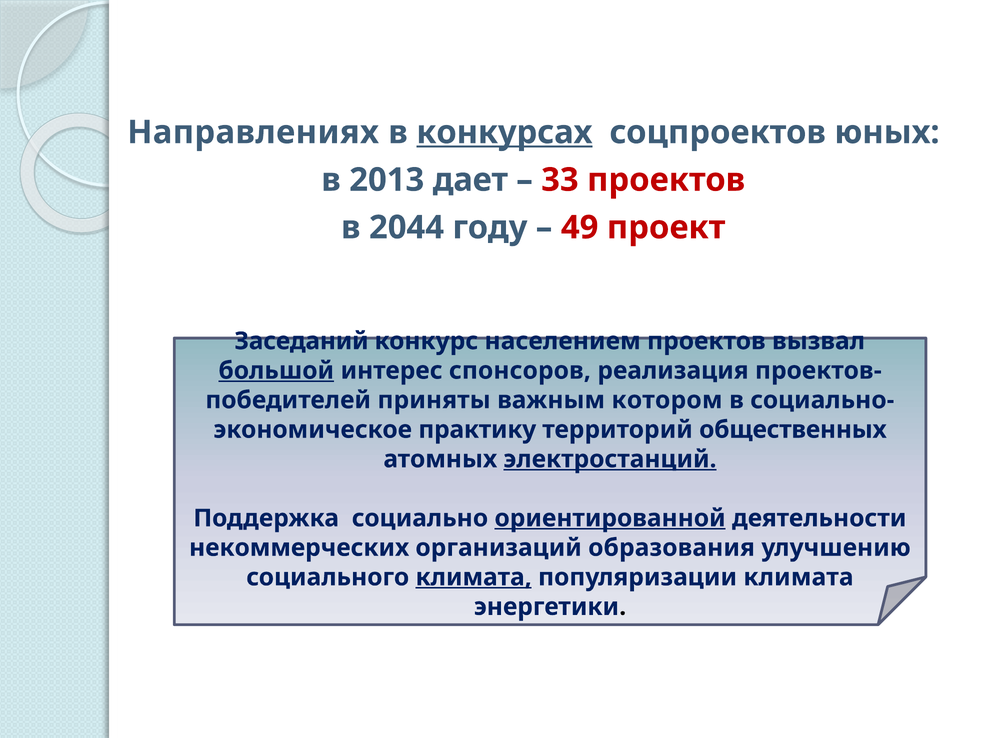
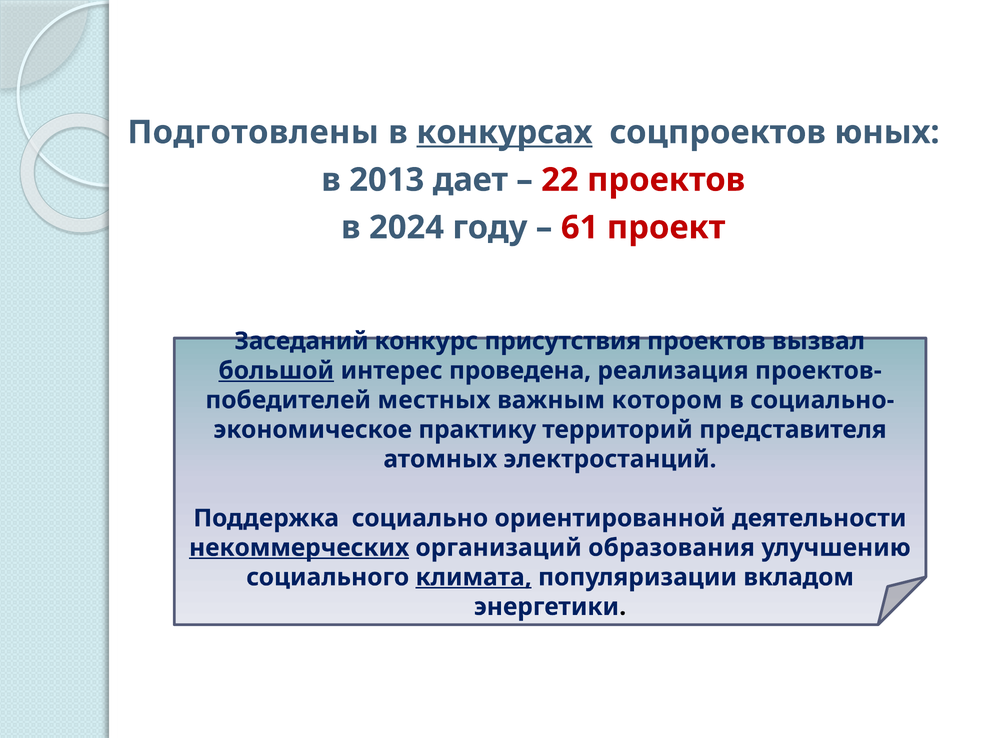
Направлениях: Направлениях -> Подготовлены (253, 132)
33: 33 -> 22 (560, 180)
2044: 2044 -> 2024 (407, 228)
49: 49 -> 61 (580, 228)
населением: населением -> присутствия (563, 341)
спонсоров: спонсоров -> проведена (520, 371)
приняты: приняты -> местных (434, 400)
общественных: общественных -> представителя (793, 430)
электростанций underline: present -> none (610, 459)
ориентированной underline: present -> none (610, 518)
некоммерческих underline: none -> present (299, 548)
популяризации климата: климата -> вкладом (799, 577)
